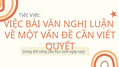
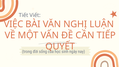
CẦN VIẾT: VIẾT -> TIẾP (106, 35)
